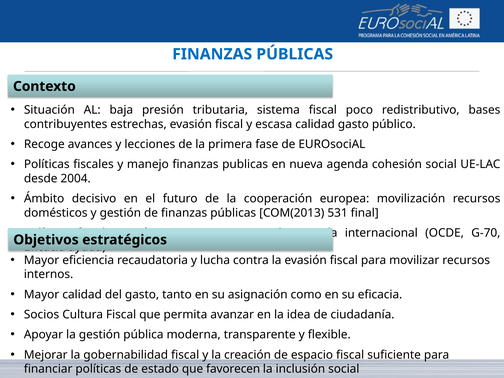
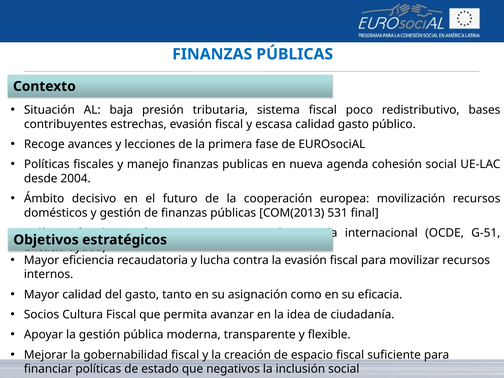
G-70: G-70 -> G-51 (486, 233)
favorecen: favorecen -> negativos (233, 369)
